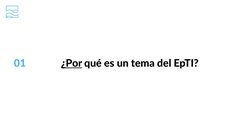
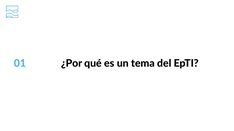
¿Por underline: present -> none (72, 64)
